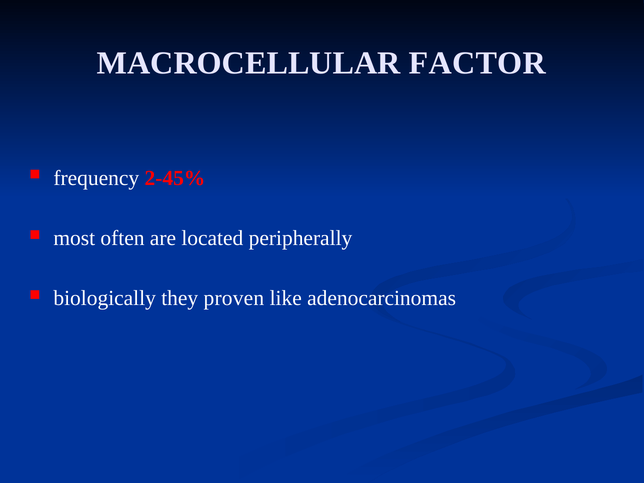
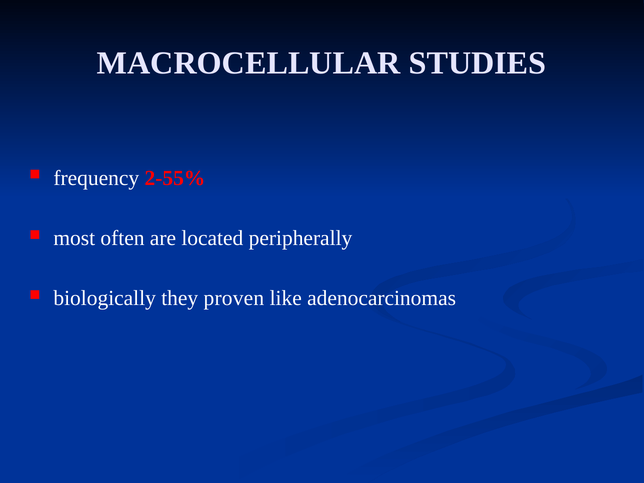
FACTOR: FACTOR -> STUDIES (478, 63)
2-45%: 2-45% -> 2-55% (175, 178)
